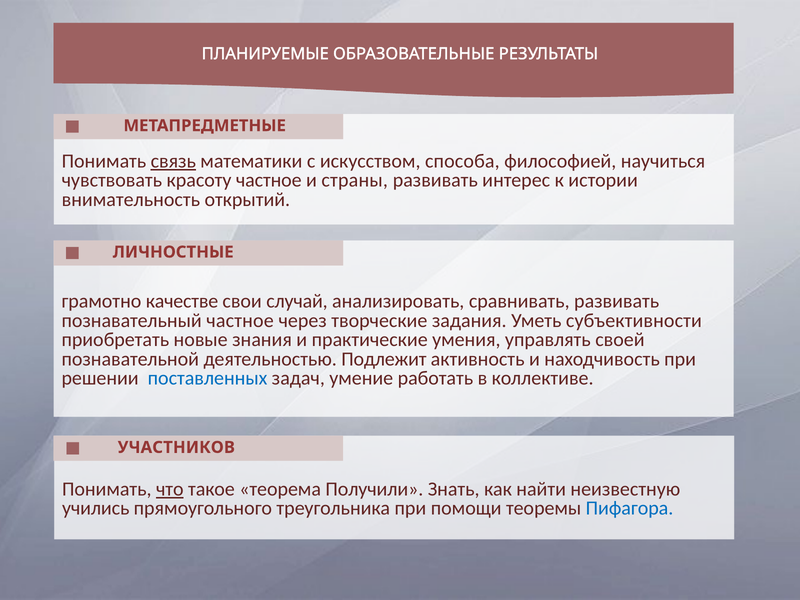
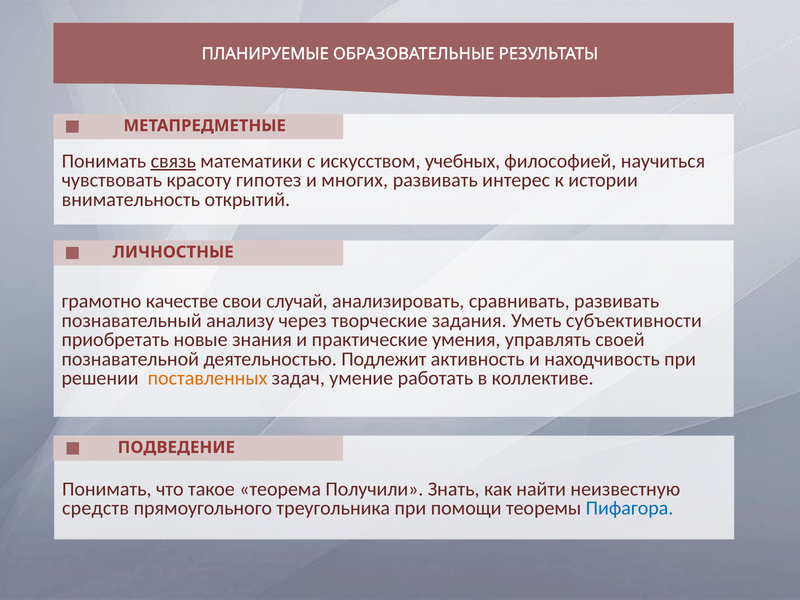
способа: способа -> учебных (463, 161)
красоту частное: частное -> гипотез (269, 180)
страны: страны -> многих (355, 180)
познавательный частное: частное -> анализу (240, 321)
поставленных colour: blue -> orange (208, 378)
УЧАСТНИКОВ: УЧАСТНИКОВ -> ПОДВЕДЕНИЕ (176, 447)
что underline: present -> none (170, 489)
учились: учились -> средств (96, 508)
